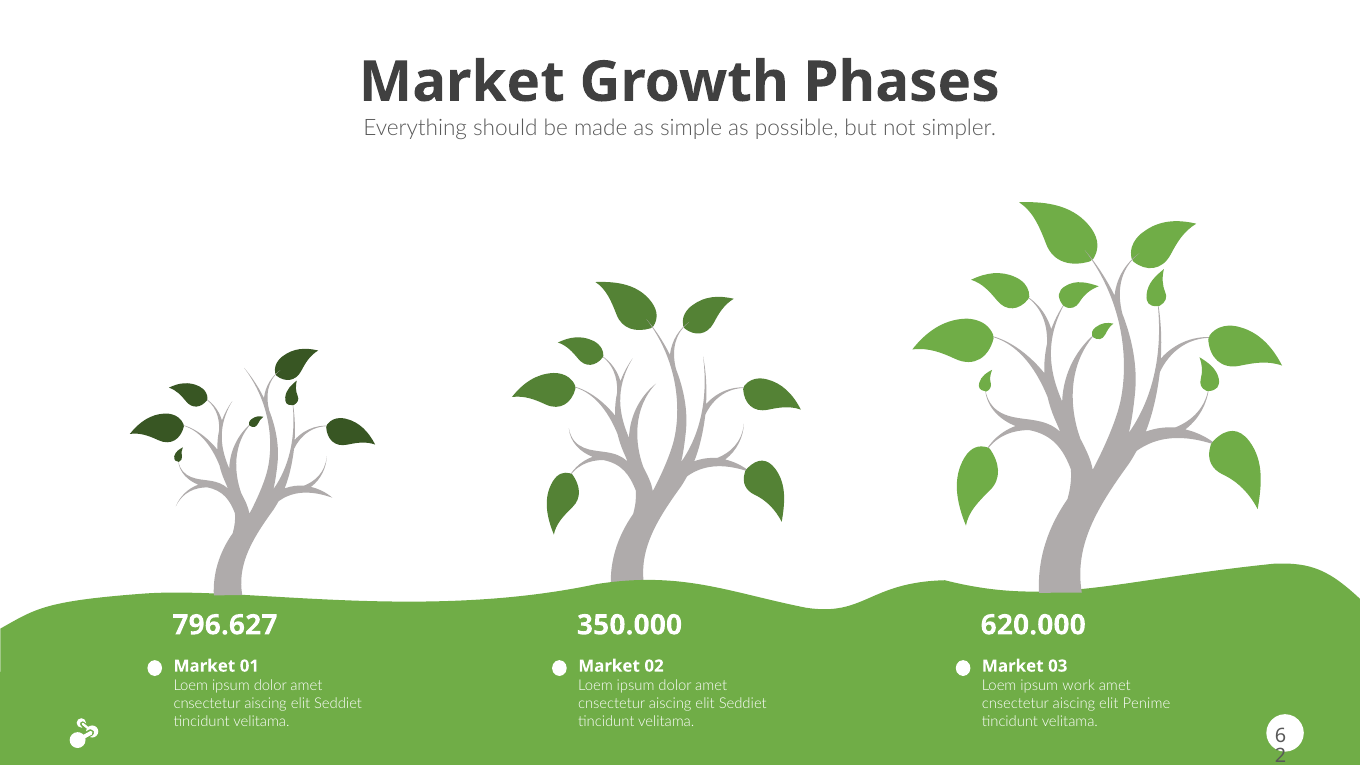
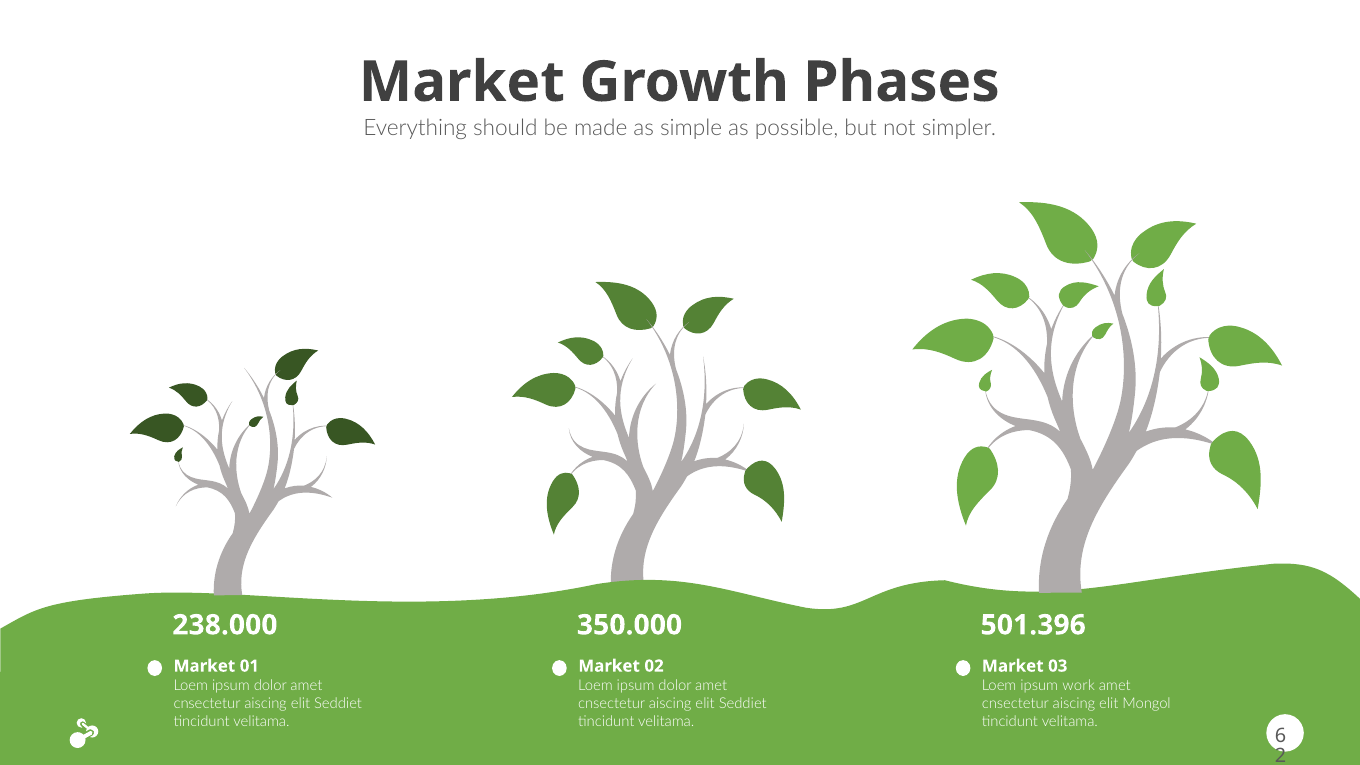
796.627: 796.627 -> 238.000 (225, 625)
620.000: 620.000 -> 501.396 (1033, 625)
Penime: Penime -> Mongol (1147, 703)
